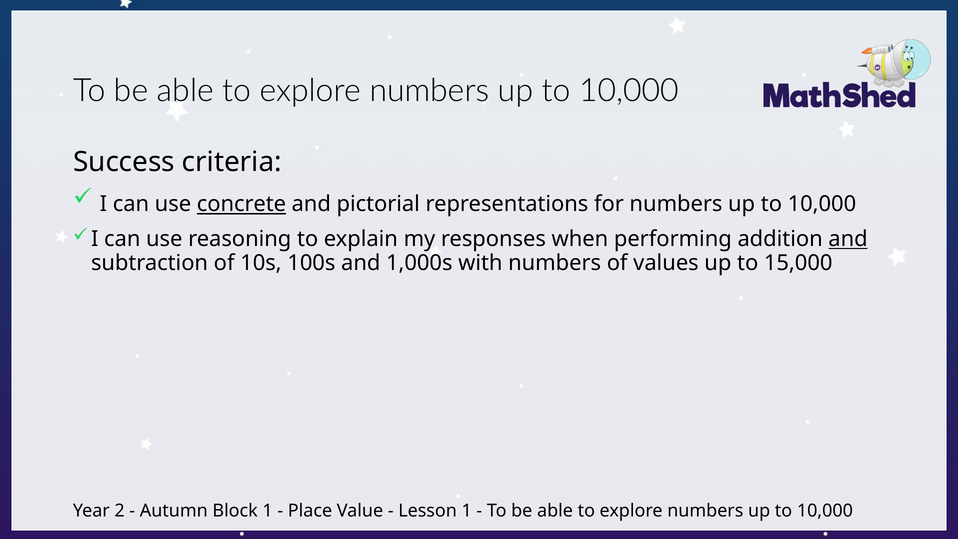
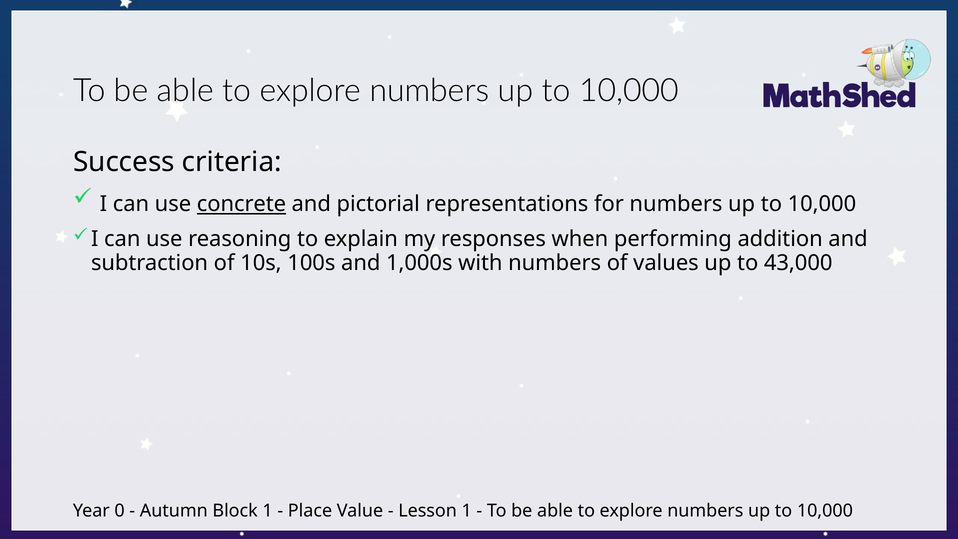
and underline: present -> none (848, 239)
15,000: 15,000 -> 43,000 (798, 263)
2: 2 -> 0 (120, 510)
